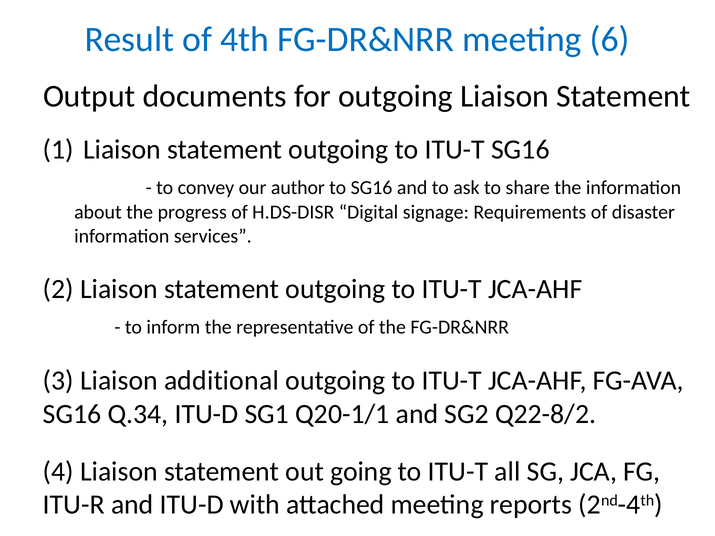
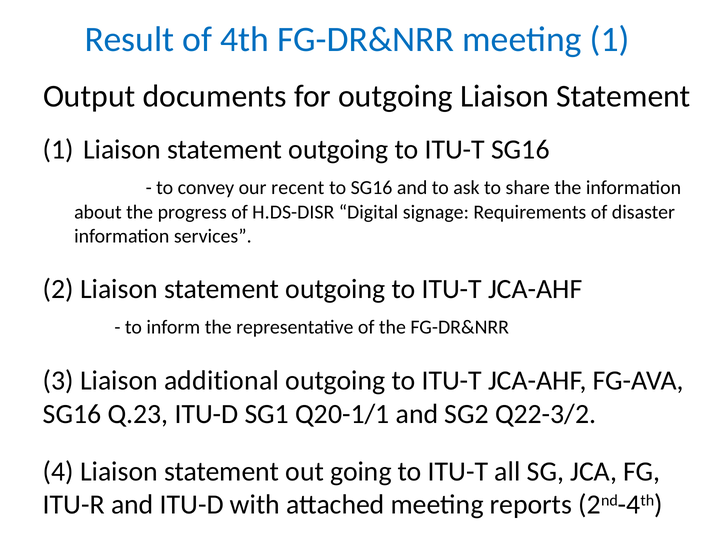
meeting 6: 6 -> 1 (610, 39)
author: author -> recent (298, 188)
Q.34: Q.34 -> Q.23 (138, 414)
Q22-8/2: Q22-8/2 -> Q22-3/2 (546, 414)
